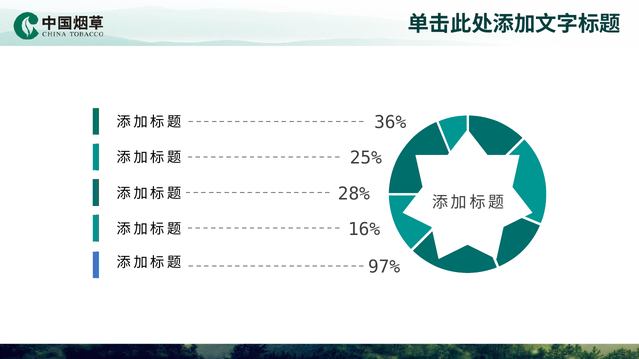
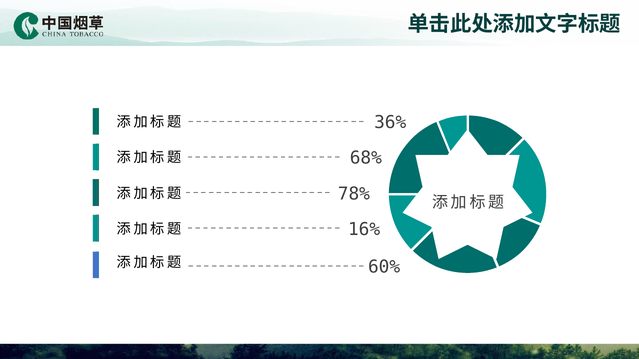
25%: 25% -> 68% (366, 158)
28%: 28% -> 78% (354, 194)
97%: 97% -> 60% (384, 267)
